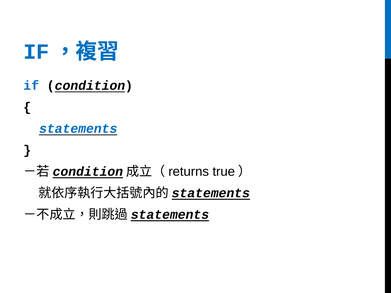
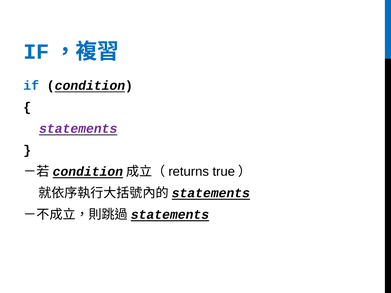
statements colour: blue -> purple (78, 129)
